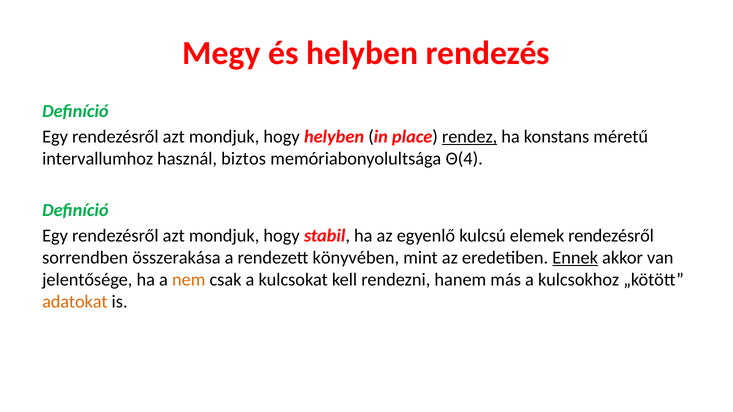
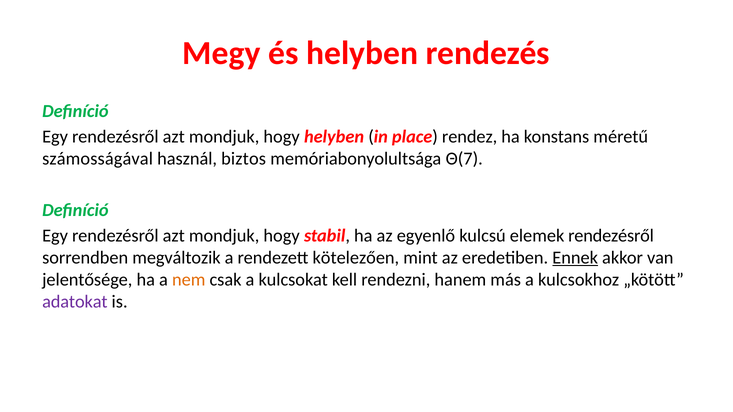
rendez underline: present -> none (470, 137)
intervallumhoz: intervallumhoz -> számosságával (98, 159)
Θ(4: Θ(4 -> Θ(7 (464, 159)
összerakása: összerakása -> megváltozik (176, 258)
könyvében: könyvében -> kötelezően (356, 258)
adatokat colour: orange -> purple (75, 302)
